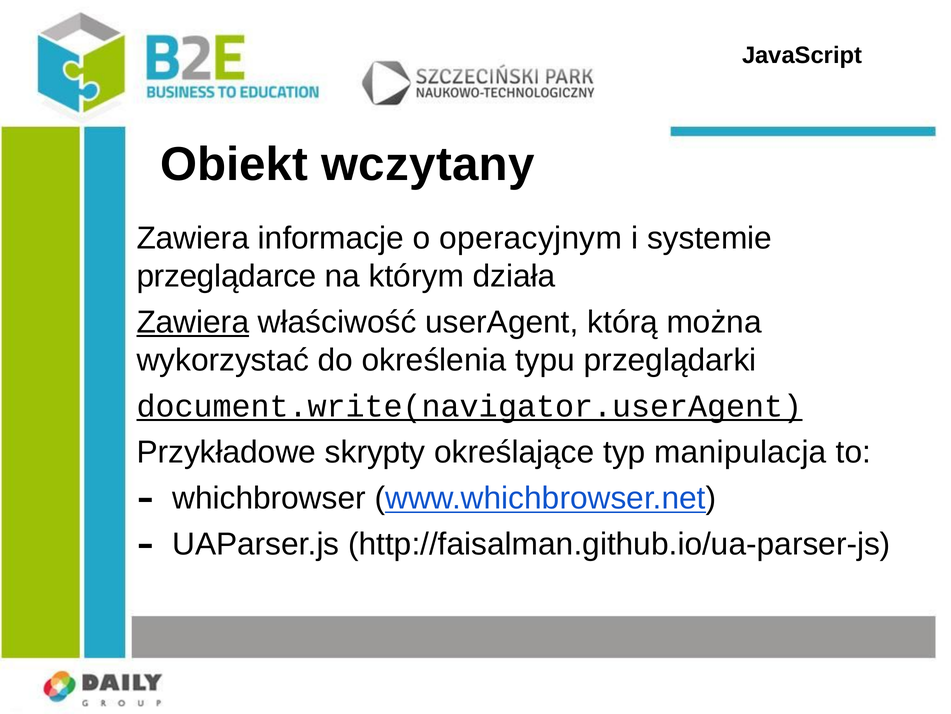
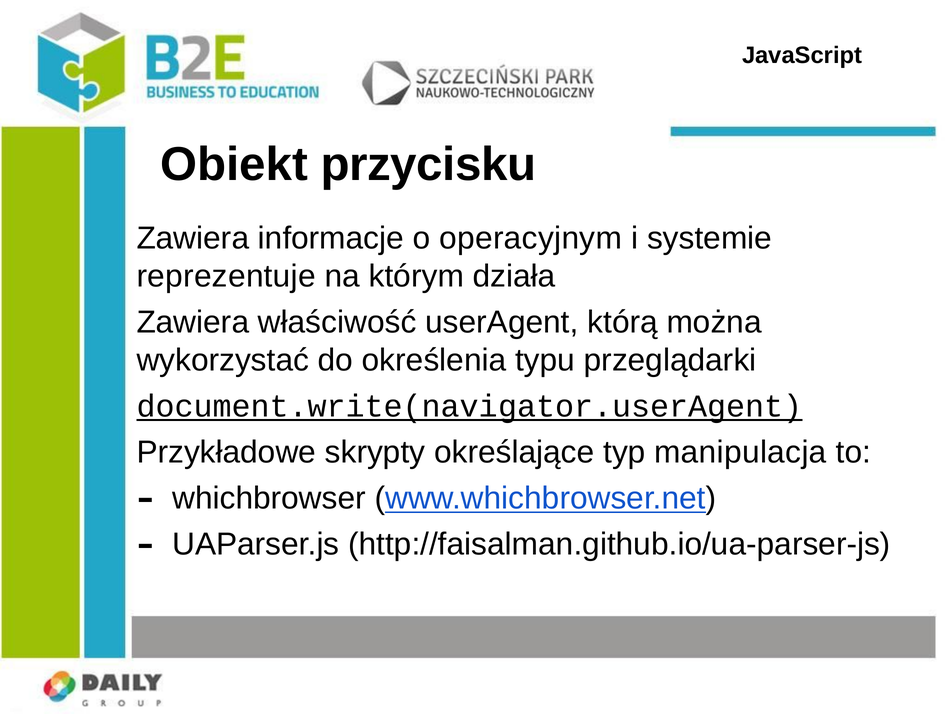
wczytany: wczytany -> przycisku (428, 164)
przeglądarce: przeglądarce -> reprezentuje (226, 276)
Zawiera underline: present -> none (193, 322)
